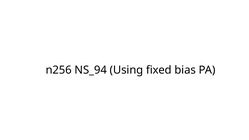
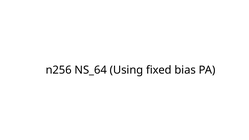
NS_94: NS_94 -> NS_64 (91, 70)
